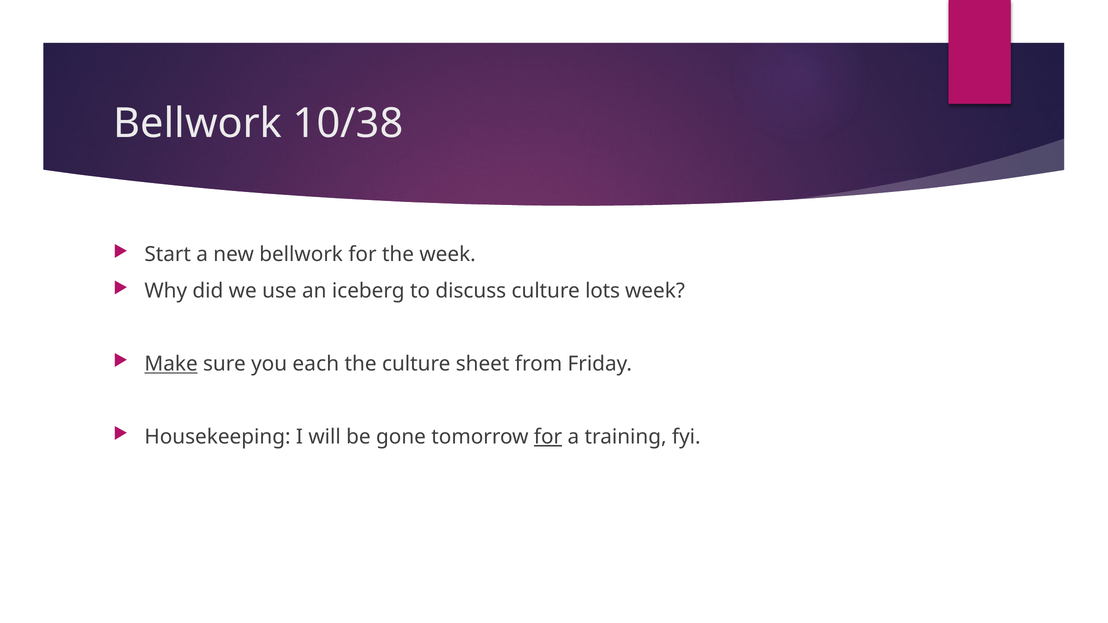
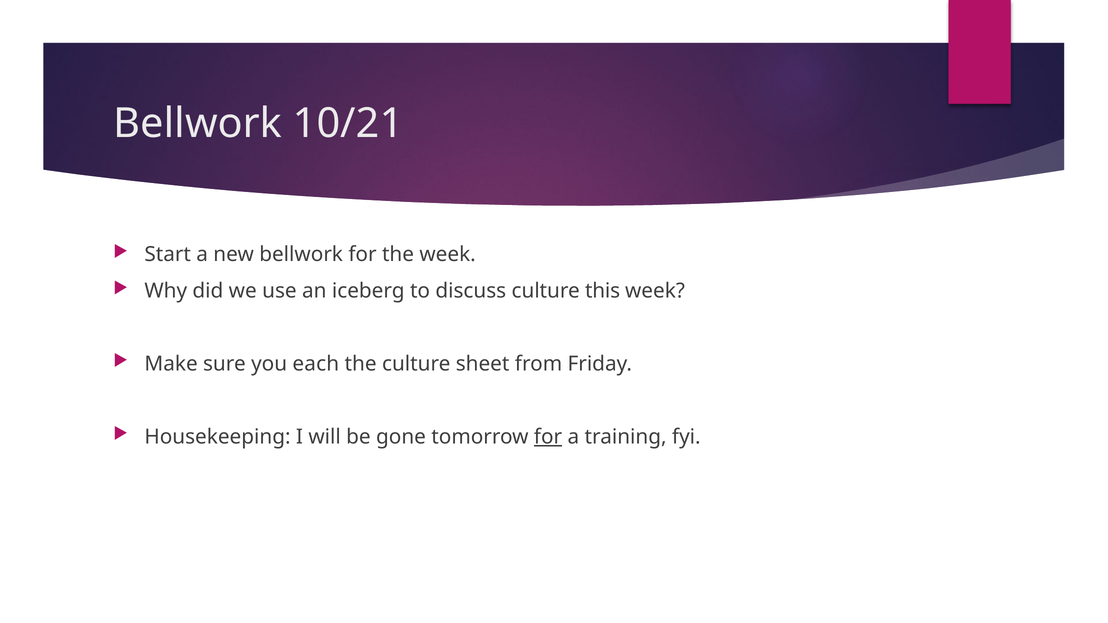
10/38: 10/38 -> 10/21 (348, 124)
lots: lots -> this (603, 291)
Make underline: present -> none (171, 364)
